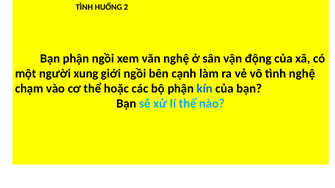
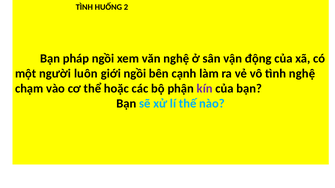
Bạn phận: phận -> pháp (76, 59)
xung: xung -> luôn (86, 74)
kín colour: blue -> purple (205, 89)
